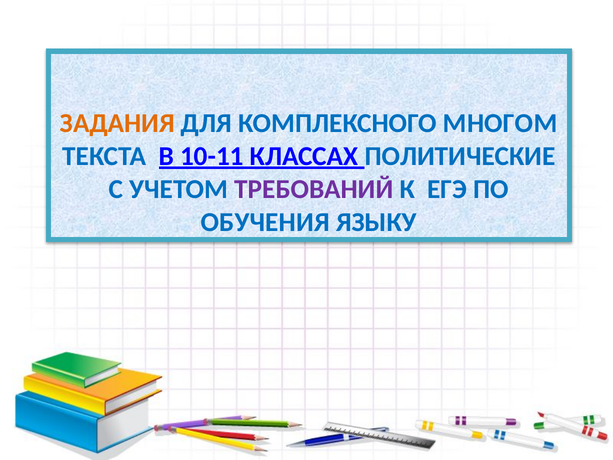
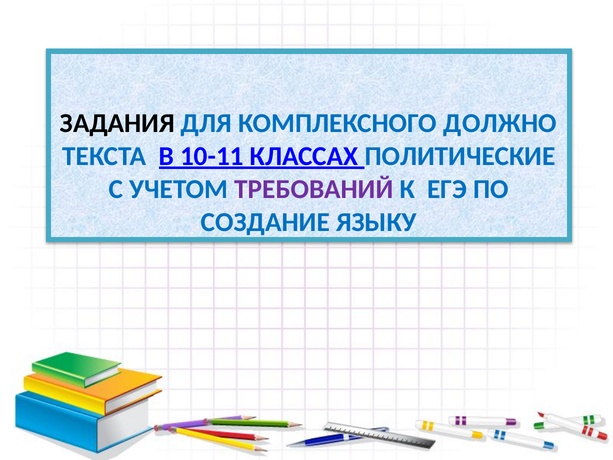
ЗАДАНИЯ colour: orange -> black (117, 123)
МНОГОМ: МНОГОМ -> ДОЛЖНО (500, 123)
ОБУЧЕНИЯ: ОБУЧЕНИЯ -> СОЗДАНИЕ (265, 222)
